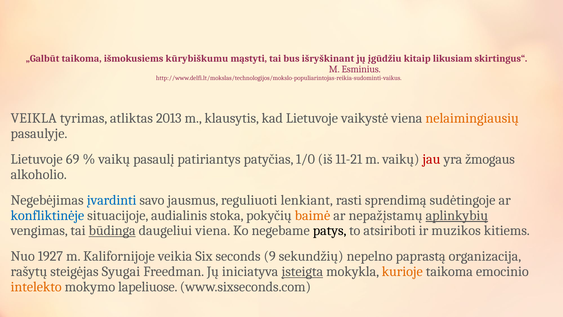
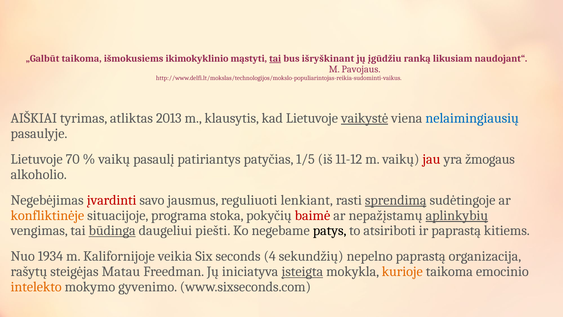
kūrybiškumu: kūrybiškumu -> ikimokyklinio (197, 58)
tai underline: none -> present (275, 58)
kitaip: kitaip -> ranką (417, 58)
skirtingus“: skirtingus“ -> naudojant“ (501, 58)
Esminius: Esminius -> Pavojaus (361, 69)
VEIKLA: VEIKLA -> AIŠKIAI (34, 118)
vaikystė underline: none -> present (365, 118)
nelaimingiausių colour: orange -> blue (472, 118)
69: 69 -> 70 (73, 159)
1/0: 1/0 -> 1/5 (305, 159)
11-21: 11-21 -> 11-12 (349, 159)
įvardinti colour: blue -> red (112, 200)
sprendimą underline: none -> present (396, 200)
konfliktinėje colour: blue -> orange (47, 215)
audialinis: audialinis -> programa (179, 215)
baimė colour: orange -> red (312, 215)
daugeliui viena: viena -> piešti (213, 230)
ir muzikos: muzikos -> paprastą (456, 230)
1927: 1927 -> 1934 (50, 256)
9: 9 -> 4 (270, 256)
Syugai: Syugai -> Matau (121, 271)
lapeliuose: lapeliuose -> gyvenimo (148, 286)
